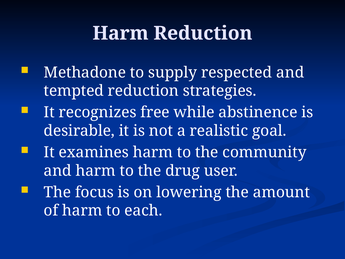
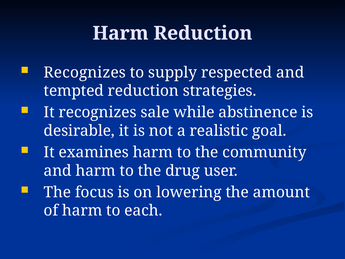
Methadone: Methadone -> Recognizes (85, 72)
free: free -> sale (155, 112)
